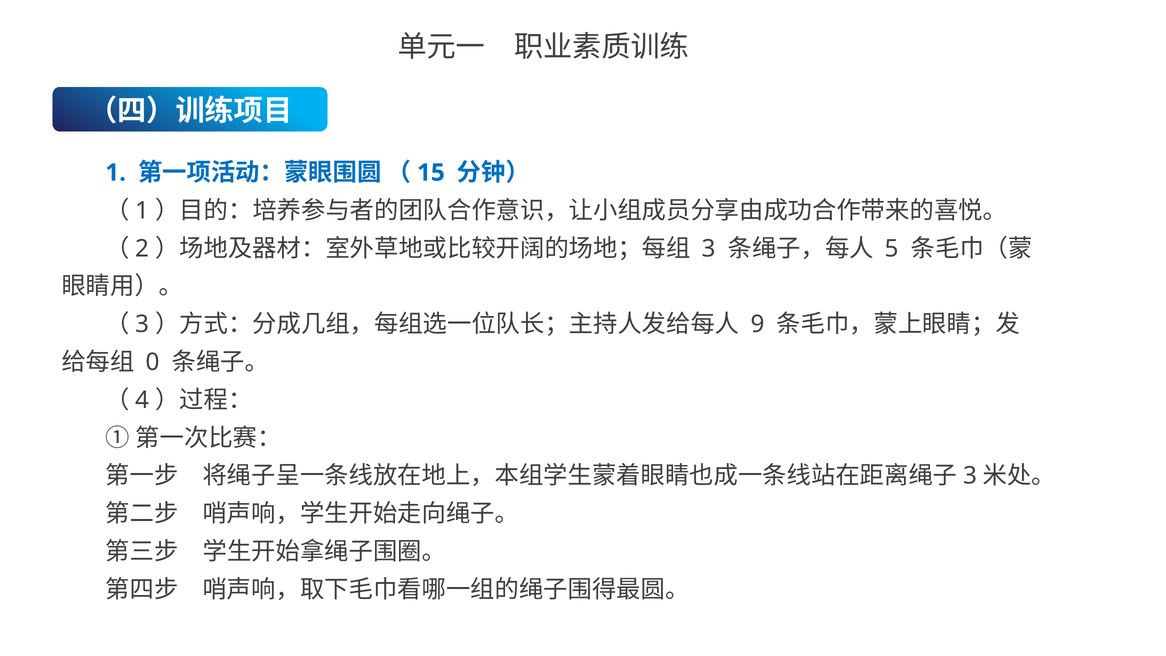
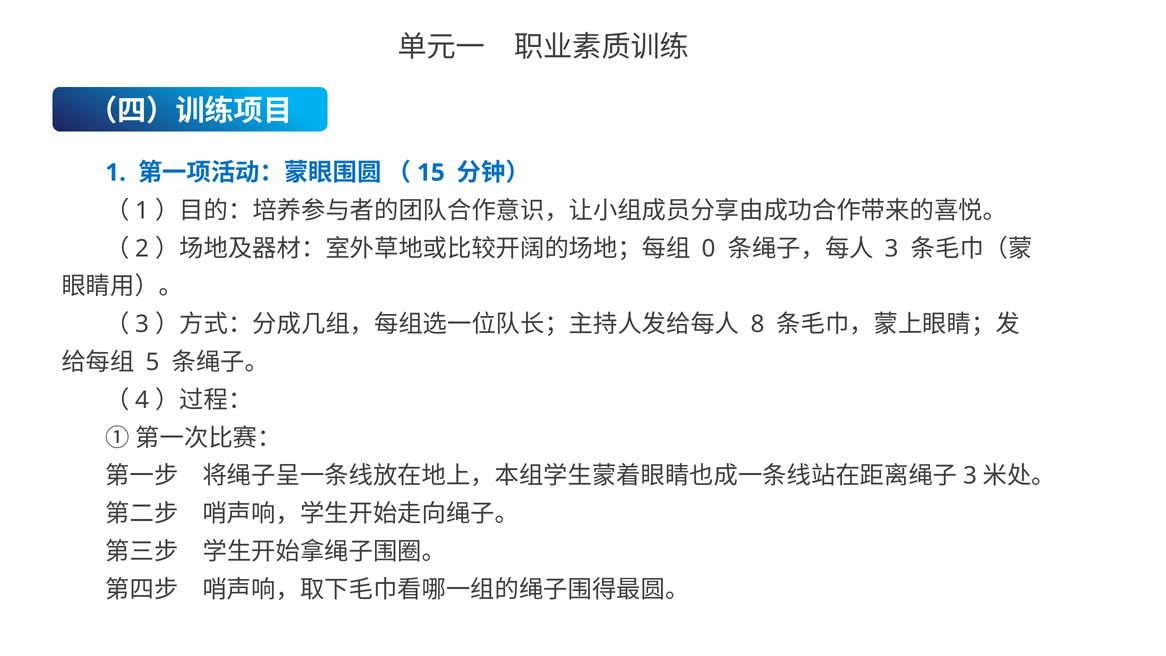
3: 3 -> 0 (709, 248)
5: 5 -> 3 (892, 248)
9: 9 -> 8 (757, 324)
0: 0 -> 5 (153, 362)
